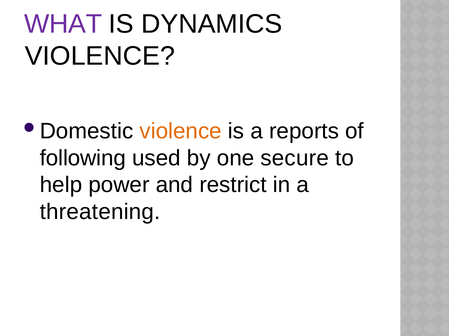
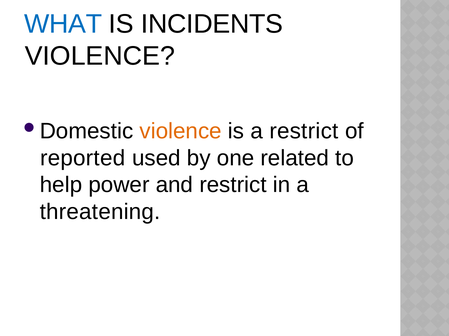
WHAT colour: purple -> blue (63, 24)
DYNAMICS: DYNAMICS -> INCIDENTS (212, 24)
a reports: reports -> restrict (304, 131)
following: following -> reported (83, 158)
secure: secure -> related (295, 158)
